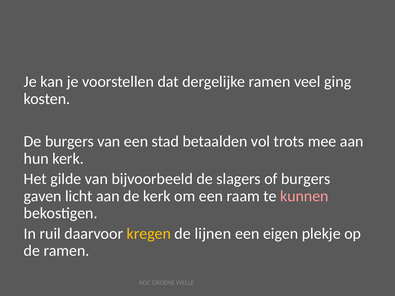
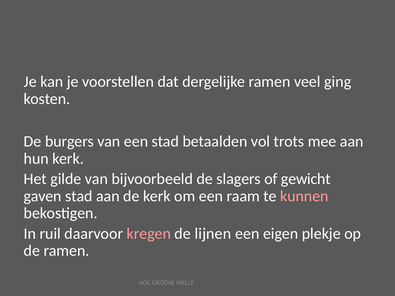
of burgers: burgers -> gewicht (306, 179)
gaven licht: licht -> stad (79, 196)
kregen colour: yellow -> pink (149, 234)
